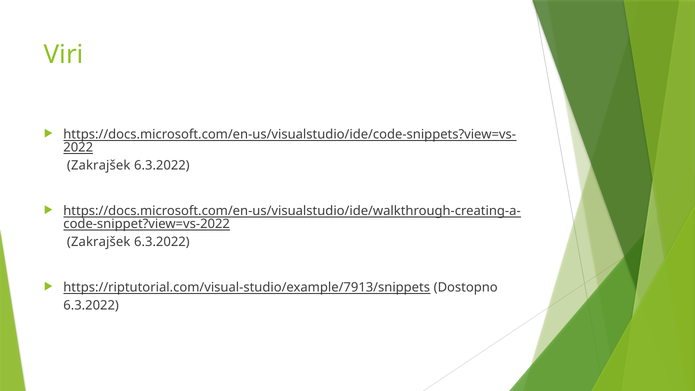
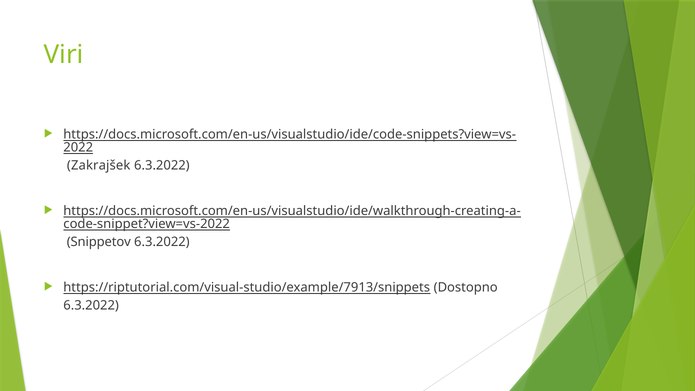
Zakrajšek: Zakrajšek -> Snippetov (99, 242)
